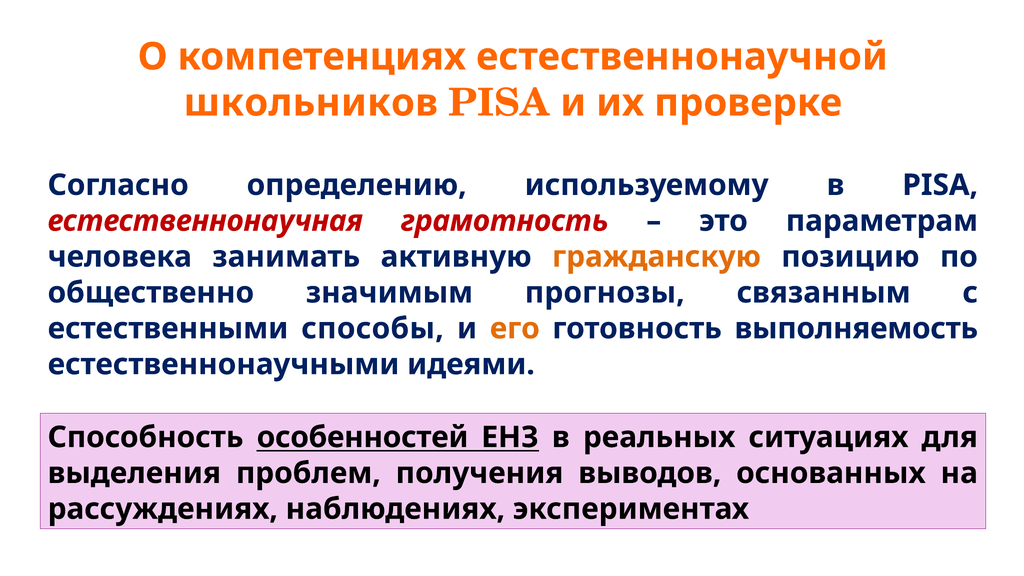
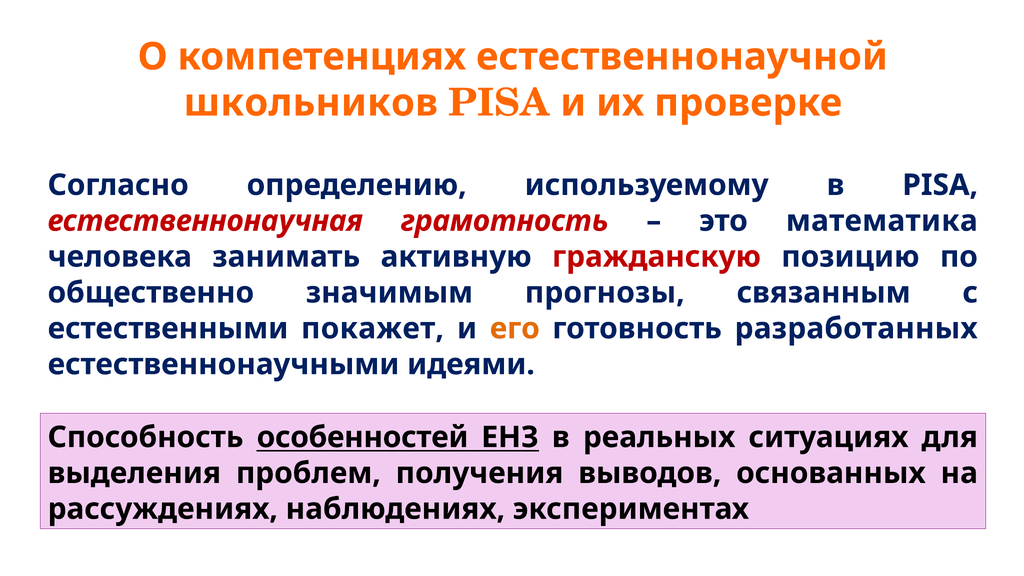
параметрам: параметрам -> математика (882, 221)
гражданскую colour: orange -> red (656, 257)
способы: способы -> покажет (373, 329)
выполняемость: выполняемость -> разработанных (856, 329)
